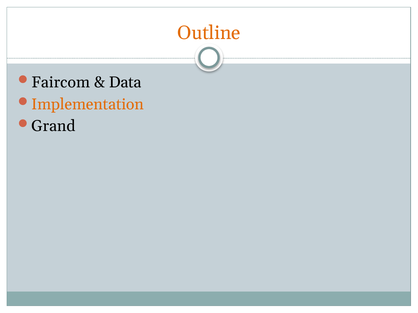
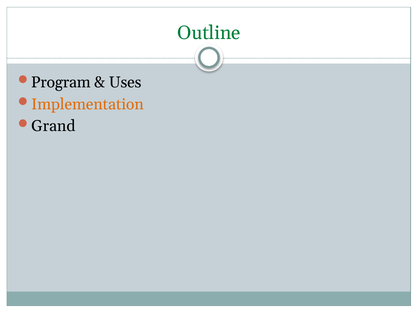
Outline colour: orange -> green (209, 33)
Faircom: Faircom -> Program (61, 82)
Data: Data -> Uses (125, 82)
